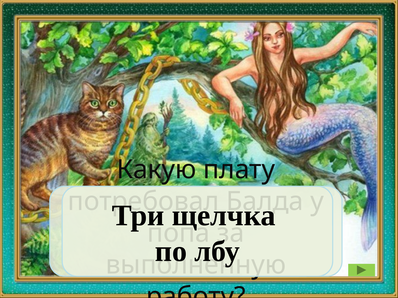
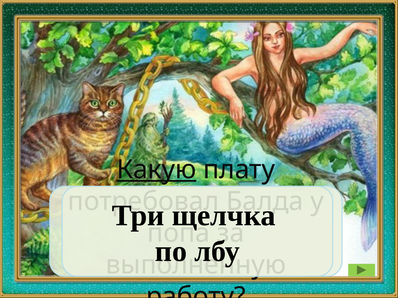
Какую underline: none -> present (156, 170)
